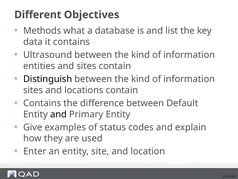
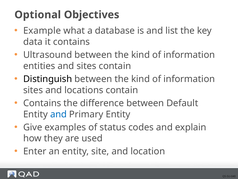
Different: Different -> Optional (38, 15)
Methods: Methods -> Example (42, 31)
and colour: black -> blue (59, 114)
